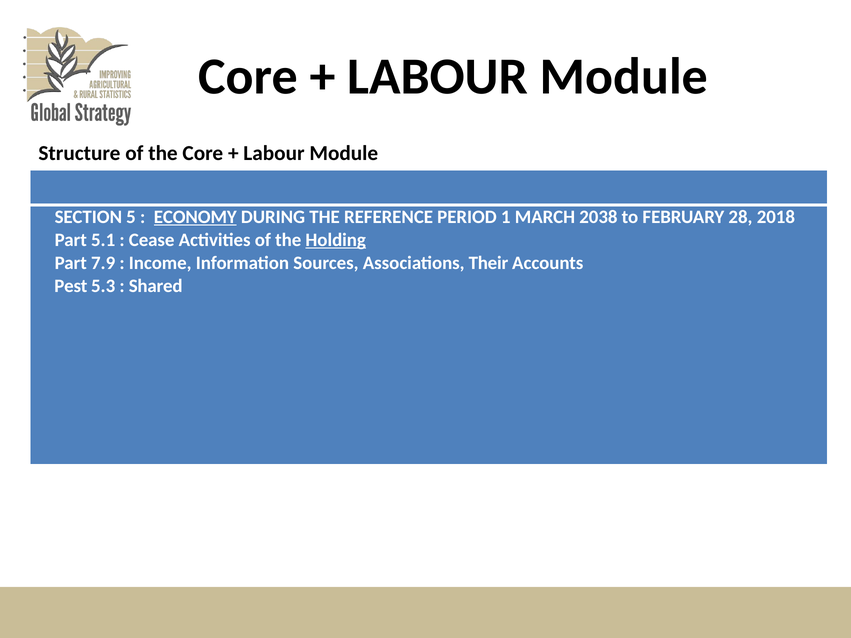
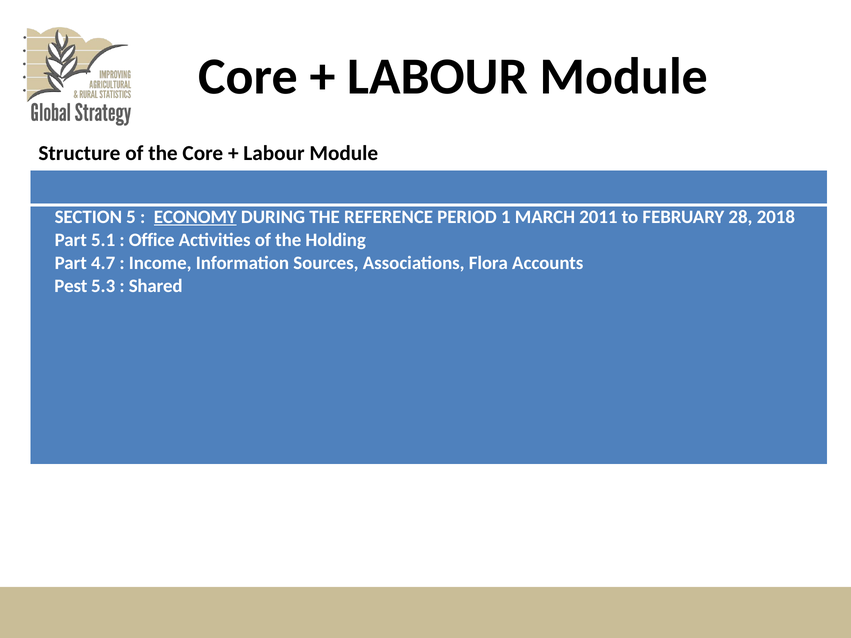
2038: 2038 -> 2011 (598, 217)
Cease: Cease -> Office (152, 240)
Holding underline: present -> none (336, 240)
7.9: 7.9 -> 4.7 (103, 263)
Their: Their -> Flora (488, 263)
